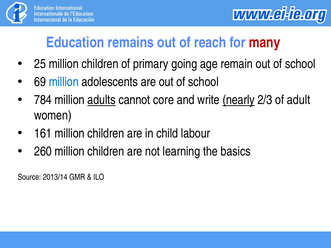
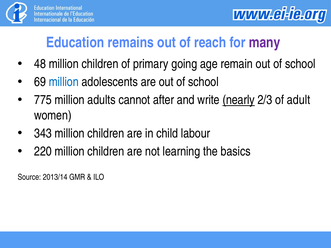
many colour: red -> purple (265, 43)
25: 25 -> 48 (40, 64)
784: 784 -> 775 (43, 100)
adults underline: present -> none (102, 100)
core: core -> after (164, 100)
161: 161 -> 343 (43, 134)
260: 260 -> 220 (43, 152)
